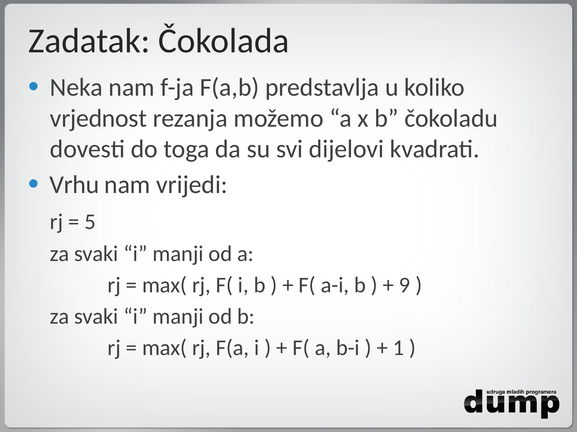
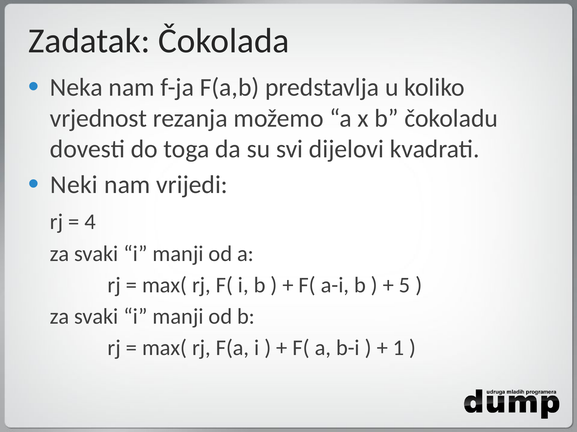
Vrhu: Vrhu -> Neki (74, 185)
5: 5 -> 4 (90, 222)
9: 9 -> 5 (405, 286)
